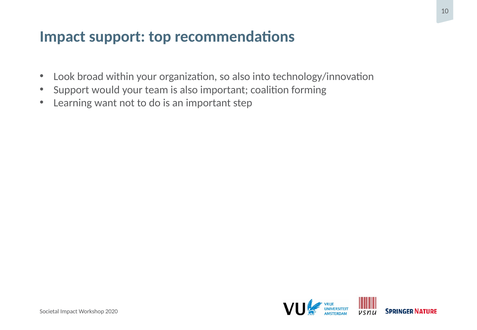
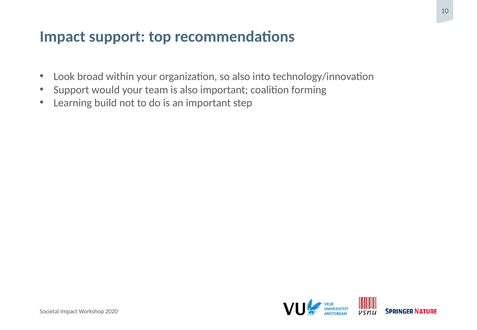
want: want -> build (106, 103)
